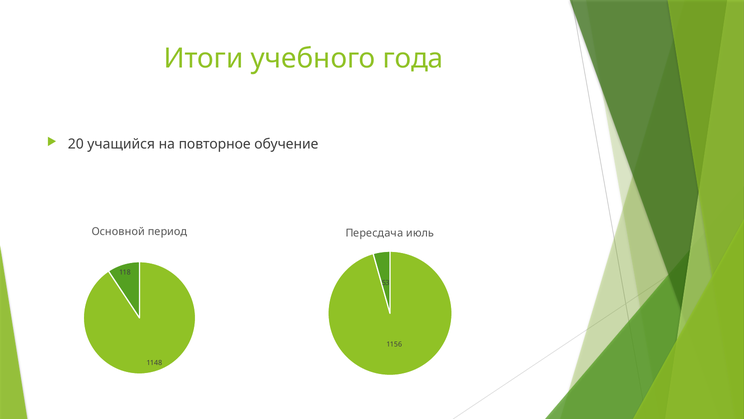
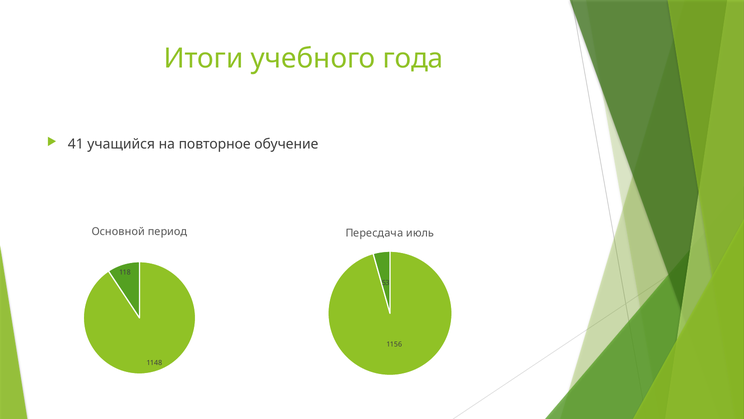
20: 20 -> 41 (76, 144)
